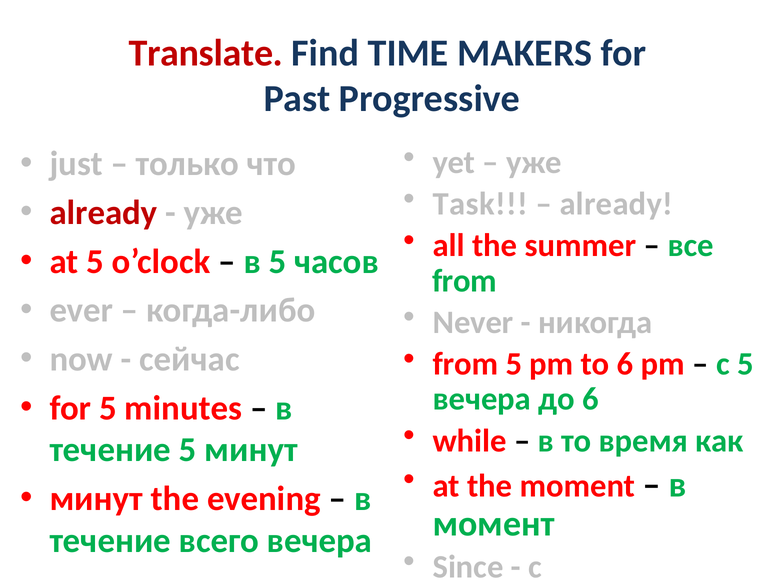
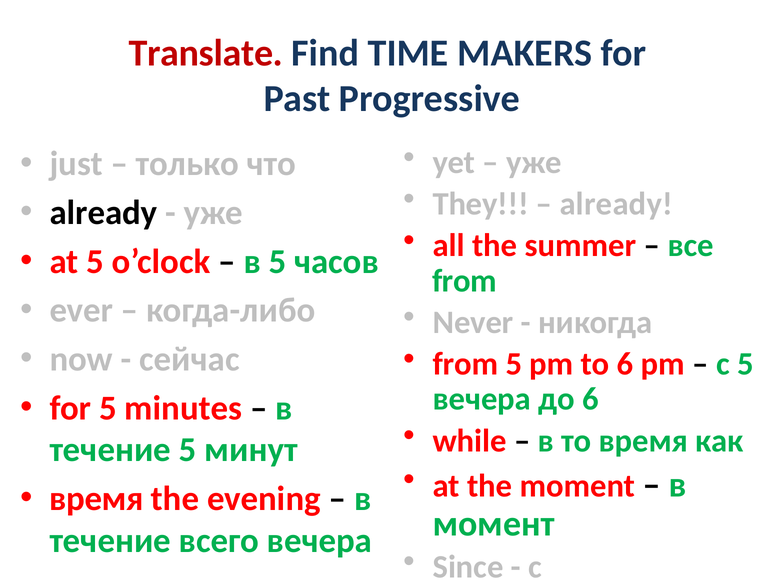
Task: Task -> They (481, 204)
already colour: red -> black (103, 213)
минут: минут -> время (96, 499)
